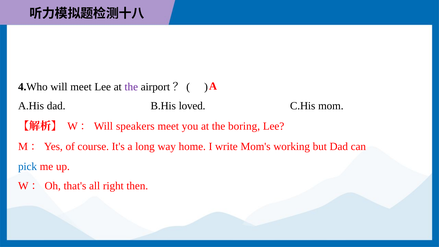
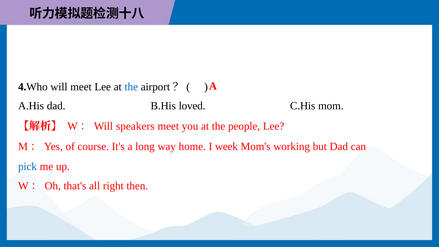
the colour: purple -> blue (131, 87)
boring: boring -> people (244, 126)
write: write -> week (226, 146)
